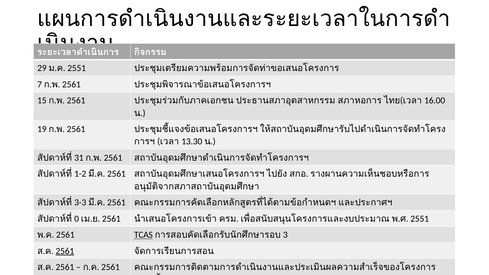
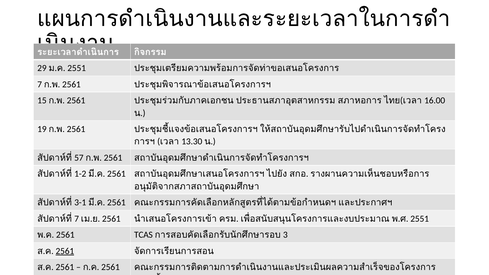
31: 31 -> 57 (79, 158)
3-3: 3-3 -> 3-1 (80, 203)
0: 0 -> 7 (77, 219)
TCAS underline: present -> none (143, 235)
